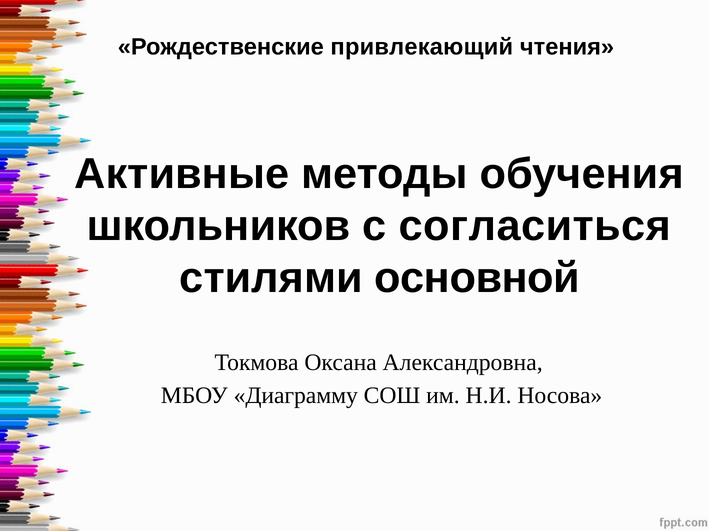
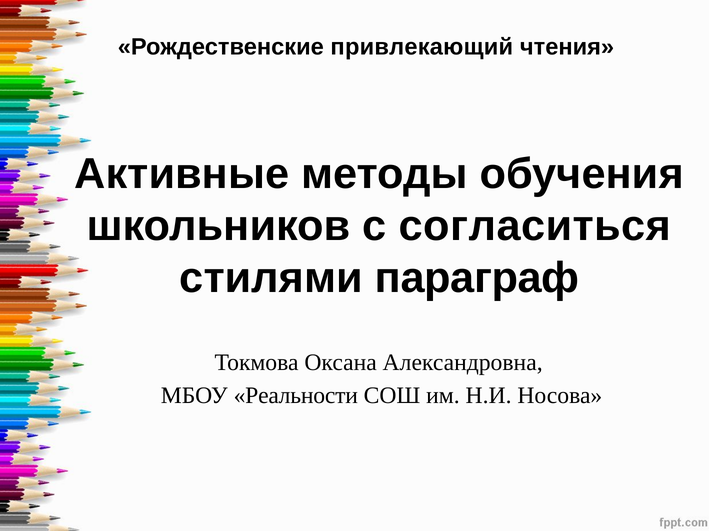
основной: основной -> параграф (477, 278)
Диаграмму: Диаграмму -> Реальности (296, 396)
